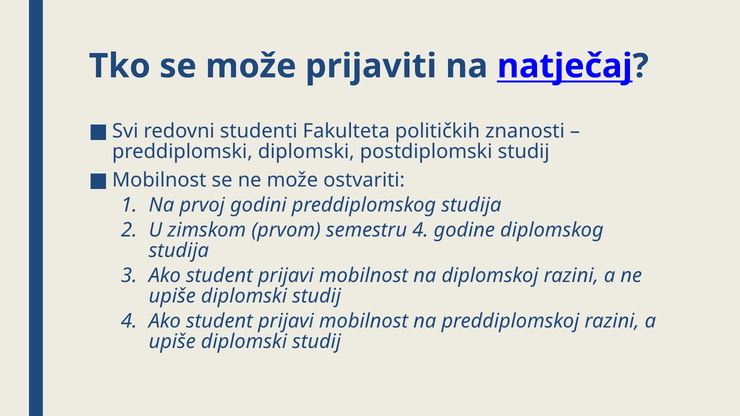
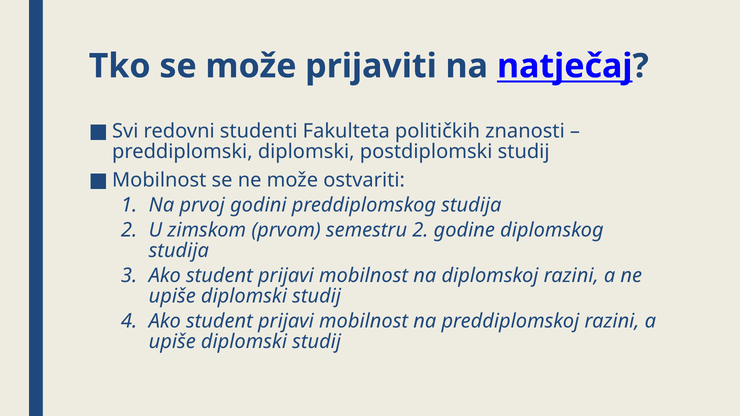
semestru 4: 4 -> 2 (420, 230)
